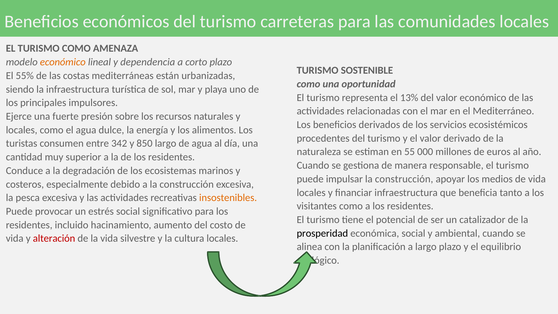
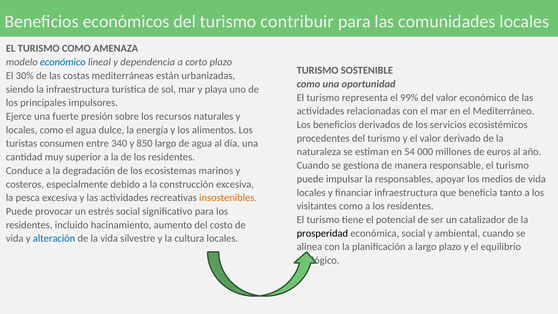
carreteras: carreteras -> contribuir (297, 22)
económico colour: orange -> blue (63, 62)
55%: 55% -> 30% (25, 76)
13%: 13% -> 99% (409, 98)
342: 342 -> 340 (119, 143)
55: 55 -> 54 (410, 152)
impulsar la construcción: construcción -> responsables (404, 179)
alteración colour: red -> blue (54, 238)
